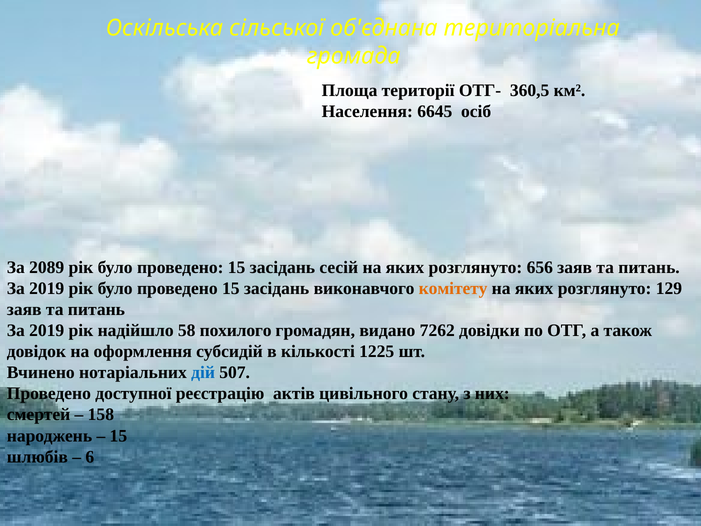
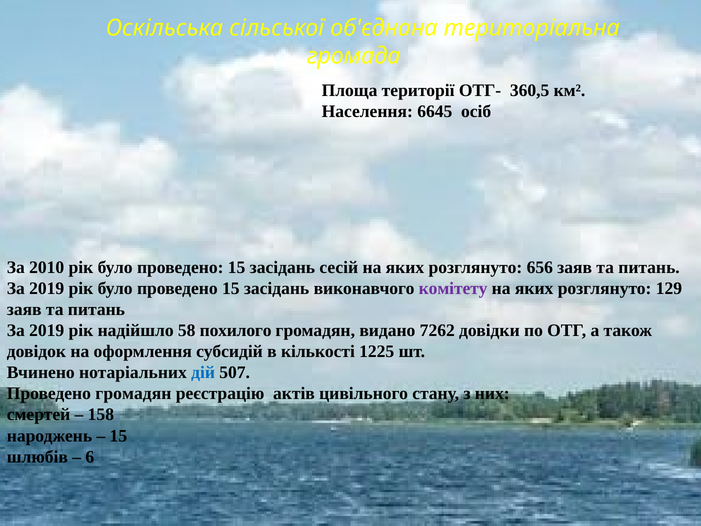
2089: 2089 -> 2010 (47, 267)
комітету colour: orange -> purple (453, 288)
Проведено доступної: доступної -> громадян (133, 393)
